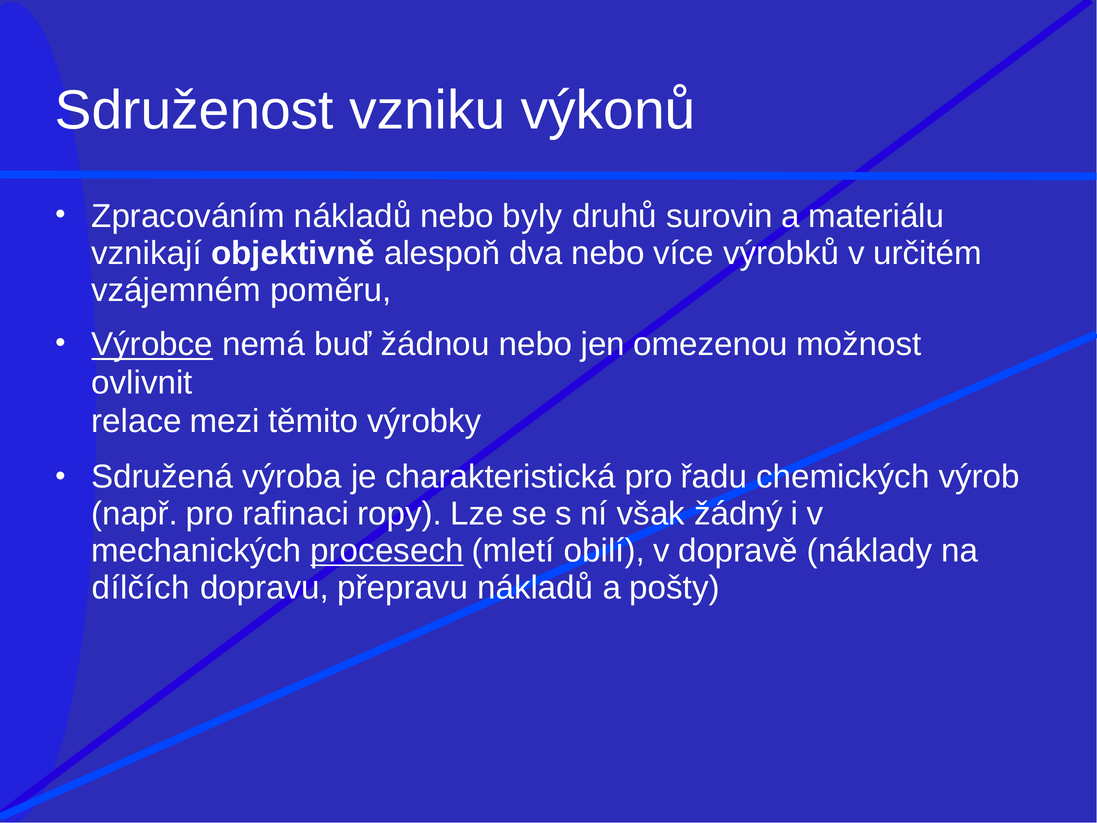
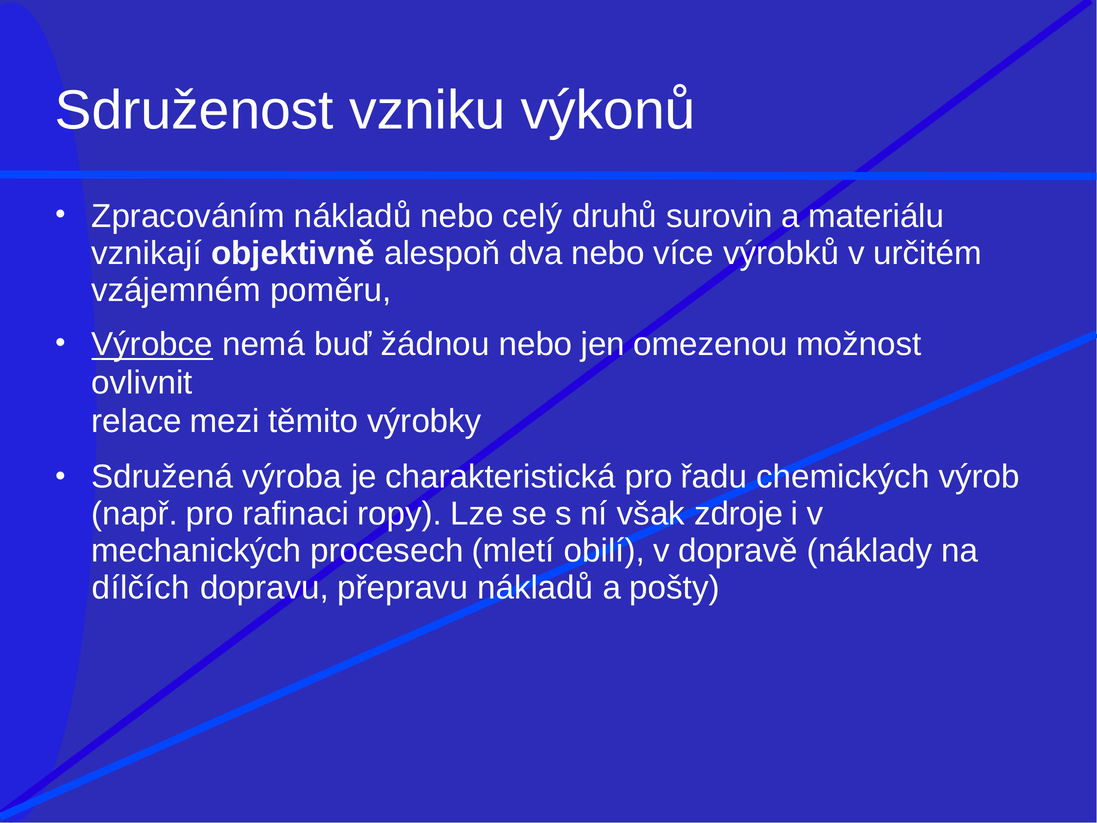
byly: byly -> celý (532, 216)
žádný: žádný -> zdroje (739, 514)
procesech underline: present -> none (387, 551)
